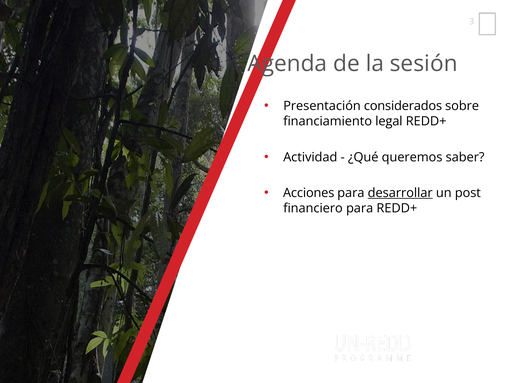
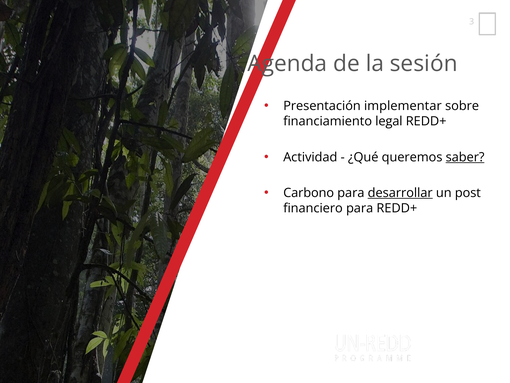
considerados: considerados -> implementar (403, 106)
saber underline: none -> present (465, 157)
Acciones: Acciones -> Carbono (309, 193)
